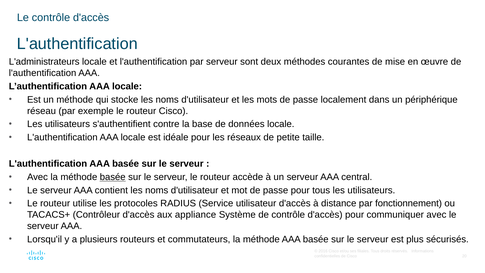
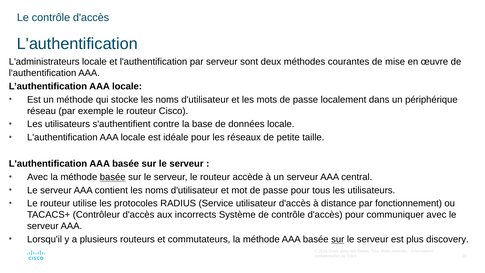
appliance: appliance -> incorrects (196, 215)
sur underline: none -> present (338, 239)
sécurisés: sécurisés -> discovery (447, 239)
